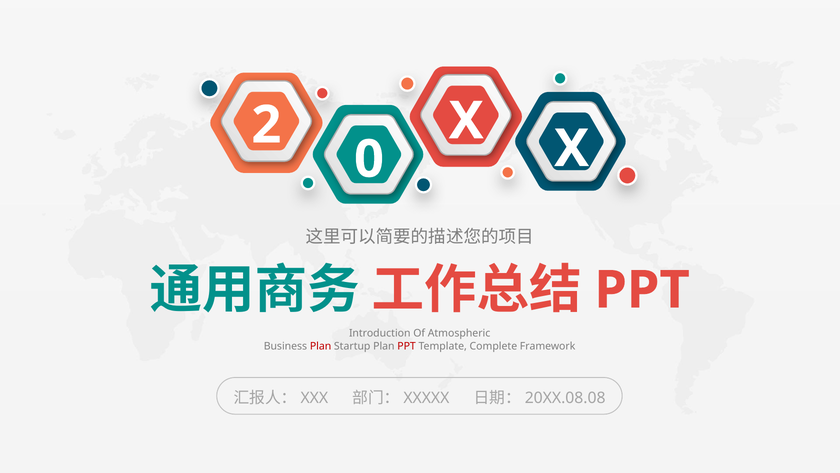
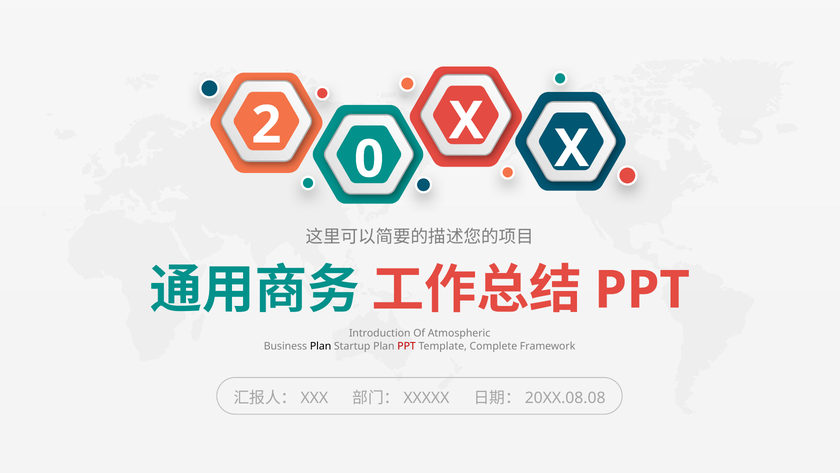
Plan colour: red -> black (321, 346)
